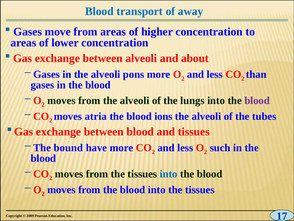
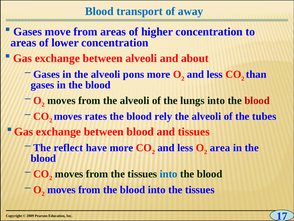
blood colour: purple -> red (257, 100)
atria: atria -> rates (96, 116)
ions: ions -> rely (163, 116)
bound: bound -> reflect (68, 148)
such: such -> area (220, 148)
